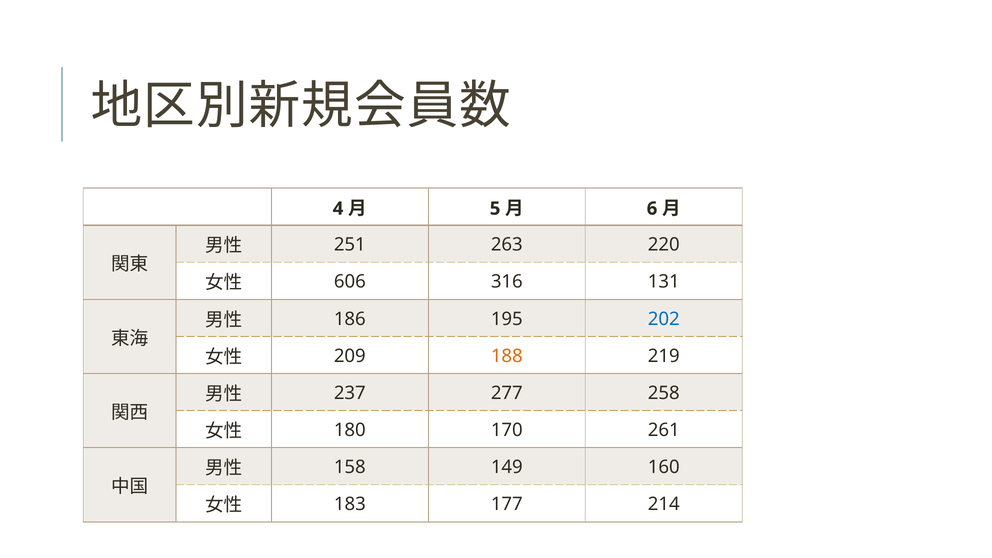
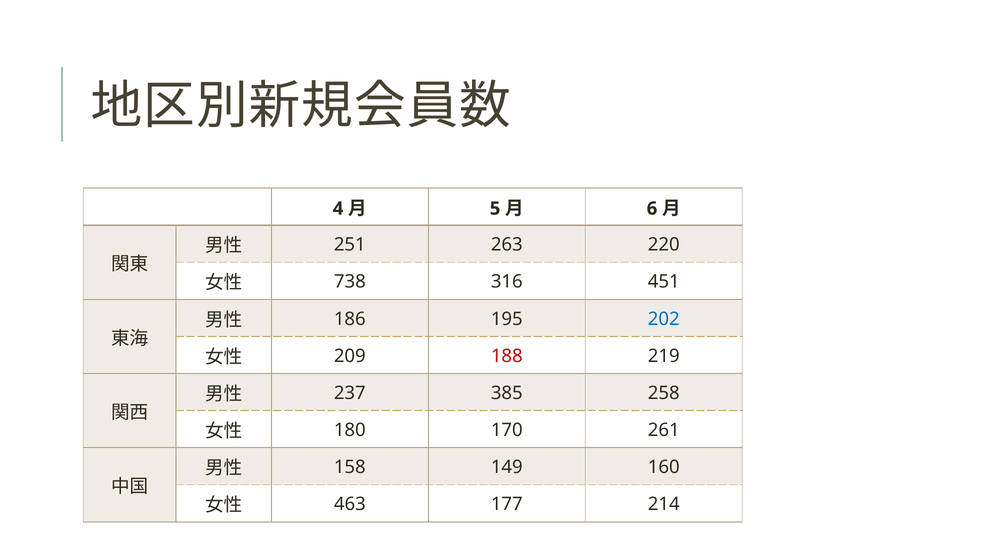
606: 606 -> 738 (350, 282)
131: 131 -> 451 (664, 282)
188 colour: orange -> red (507, 356)
277: 277 -> 385 (507, 393)
183: 183 -> 463 (350, 504)
